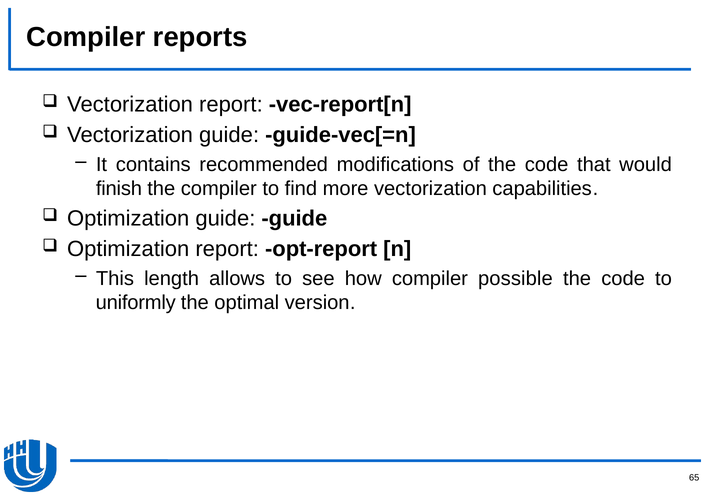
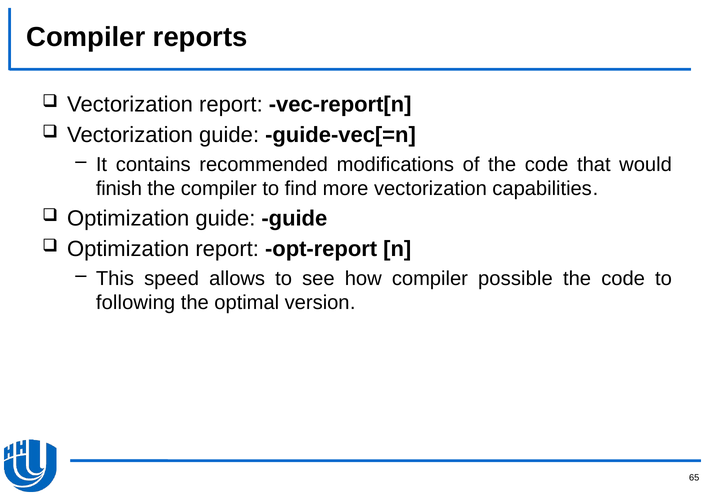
length: length -> speed (172, 278)
uniformly: uniformly -> following (136, 303)
